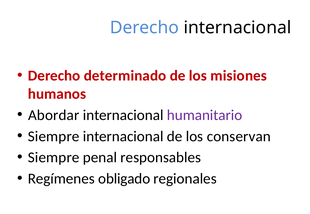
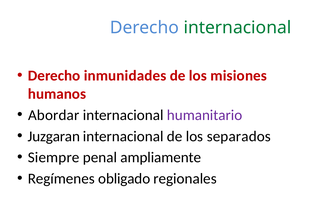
internacional colour: black -> green (237, 28)
determinado: determinado -> inmunidades (125, 76)
Siempre: Siempre -> Juzgaran (54, 137)
conservan: conservan -> separados (239, 137)
responsables: responsables -> ampliamente (161, 158)
